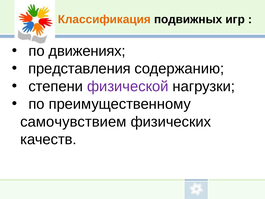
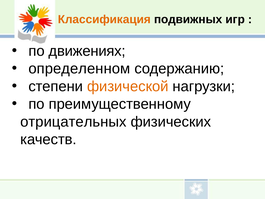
представления: представления -> определенном (79, 69)
физической colour: purple -> orange (128, 86)
самочувствием: самочувствием -> отрицательных (73, 122)
